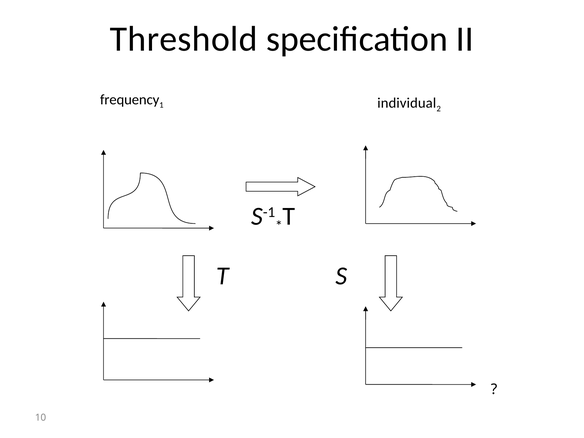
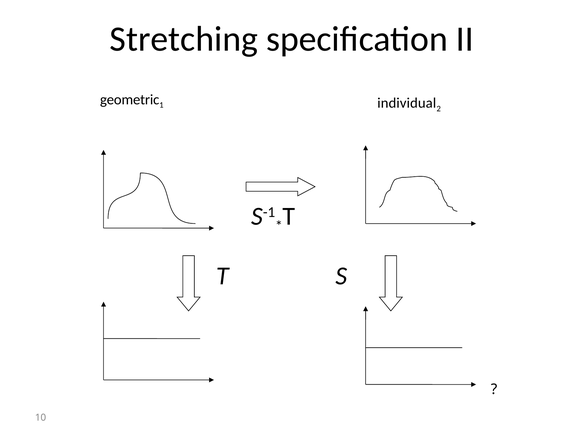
Threshold: Threshold -> Stretching (184, 39)
frequency: frequency -> geometric (130, 100)
